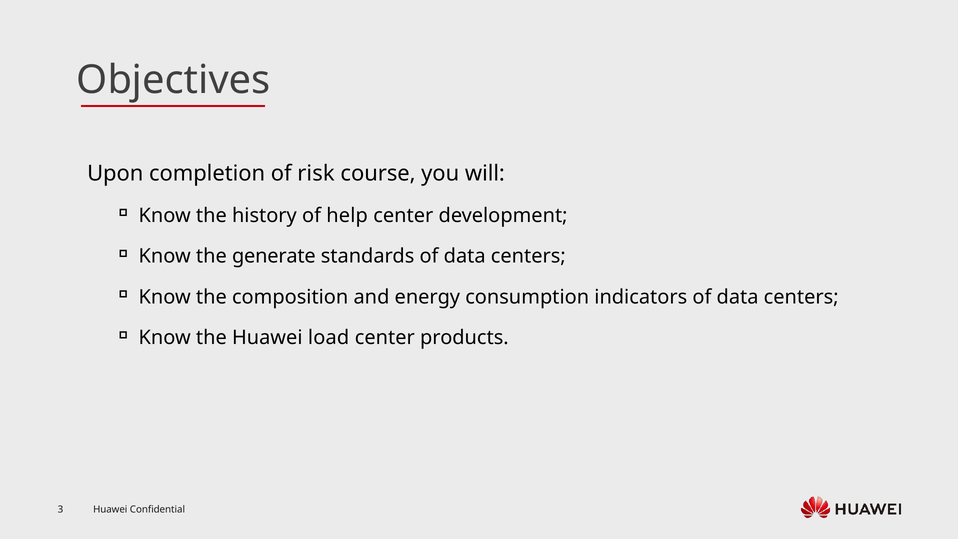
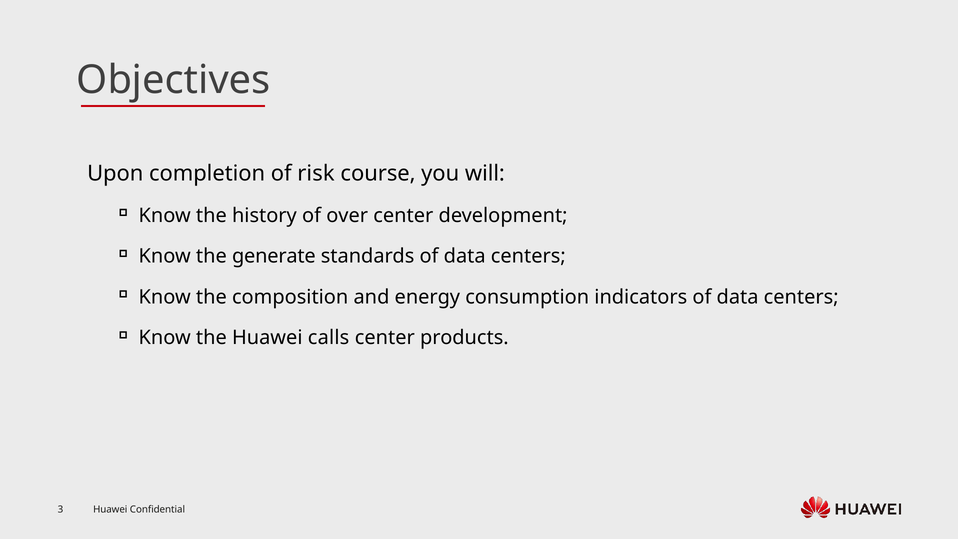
help: help -> over (347, 215)
load: load -> calls (329, 338)
